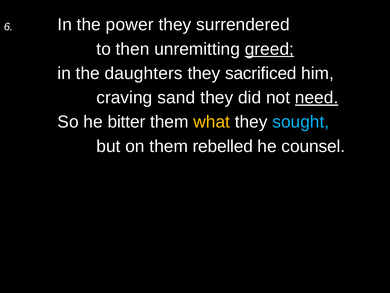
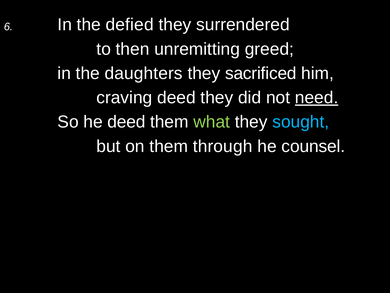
power: power -> defied (130, 25)
greed underline: present -> none (269, 49)
craving sand: sand -> deed (176, 97)
he bitter: bitter -> deed (126, 122)
what colour: yellow -> light green (212, 122)
rebelled: rebelled -> through (223, 146)
